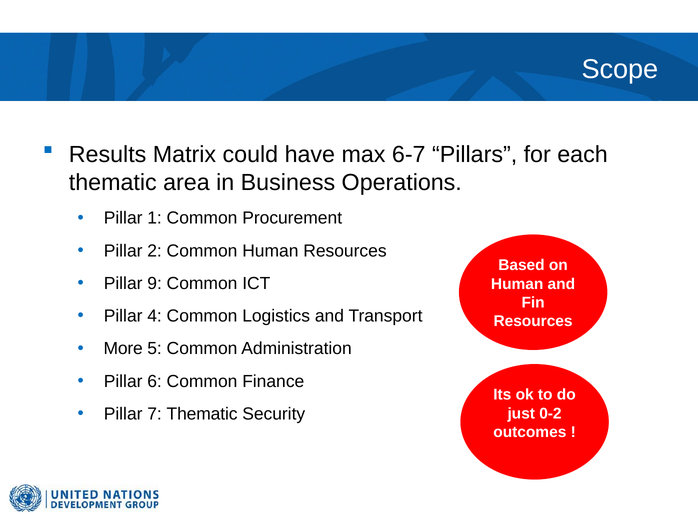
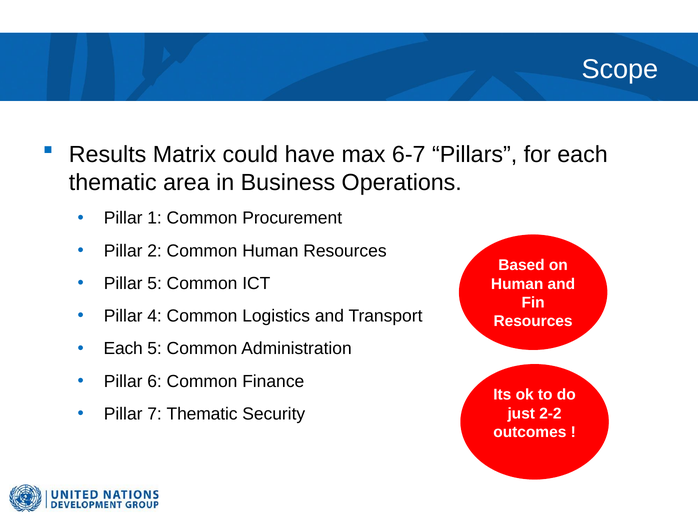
Pillar 9: 9 -> 5 (155, 283)
More: More -> Each (123, 348)
0-2: 0-2 -> 2-2 (550, 413)
